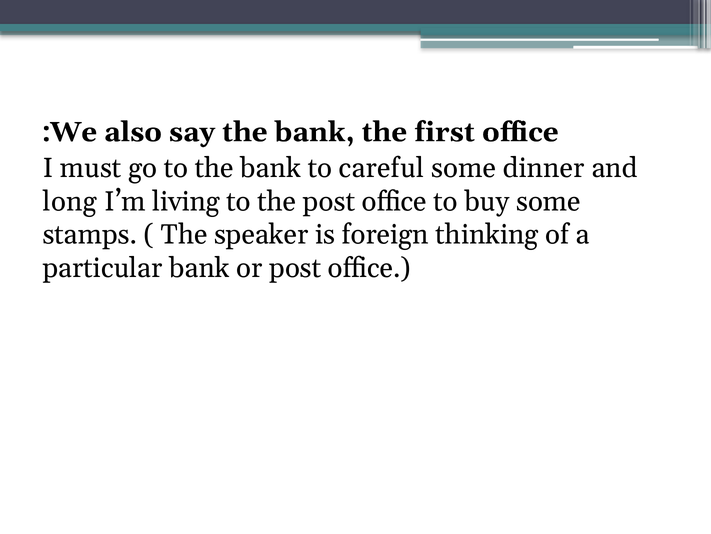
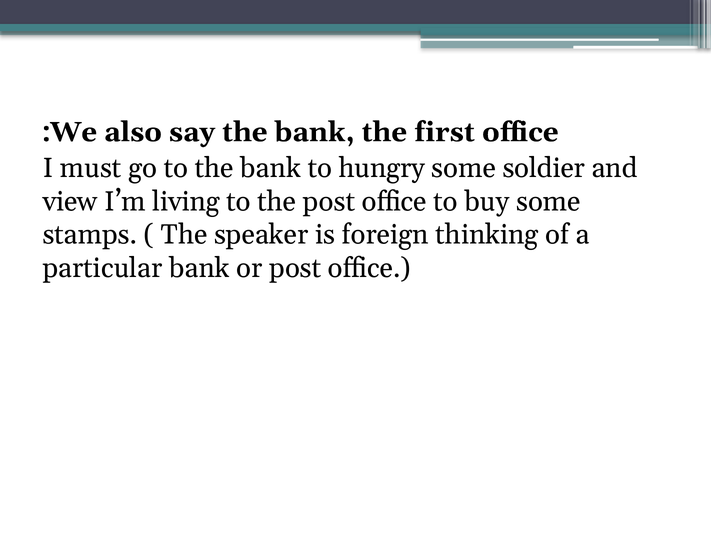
careful: careful -> hungry (382, 168)
dinner: dinner -> soldier (544, 168)
long: long -> view (70, 201)
